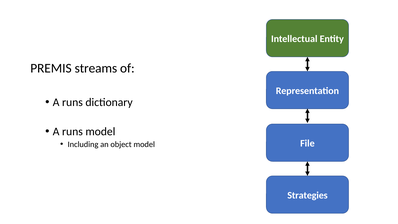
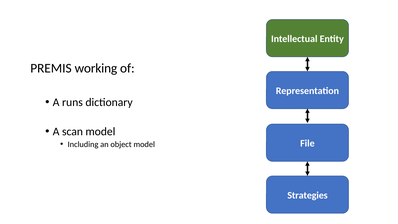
streams: streams -> working (96, 68)
runs: runs -> scan (72, 131)
